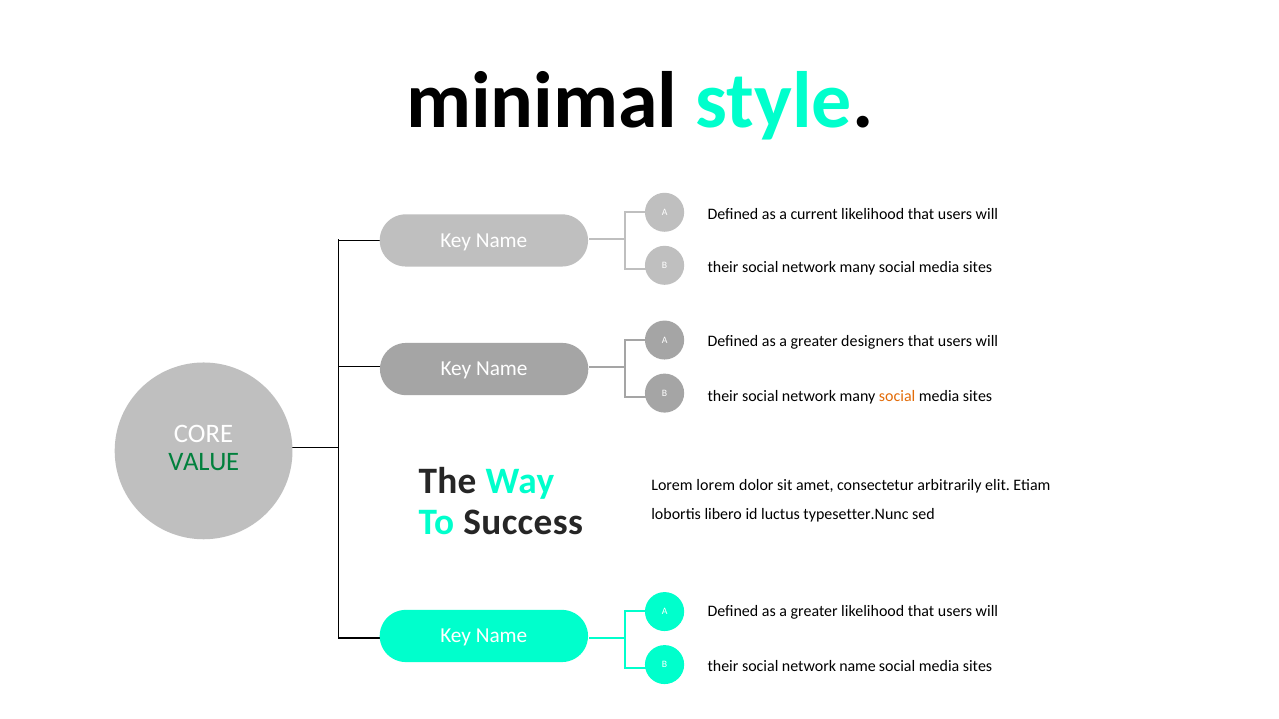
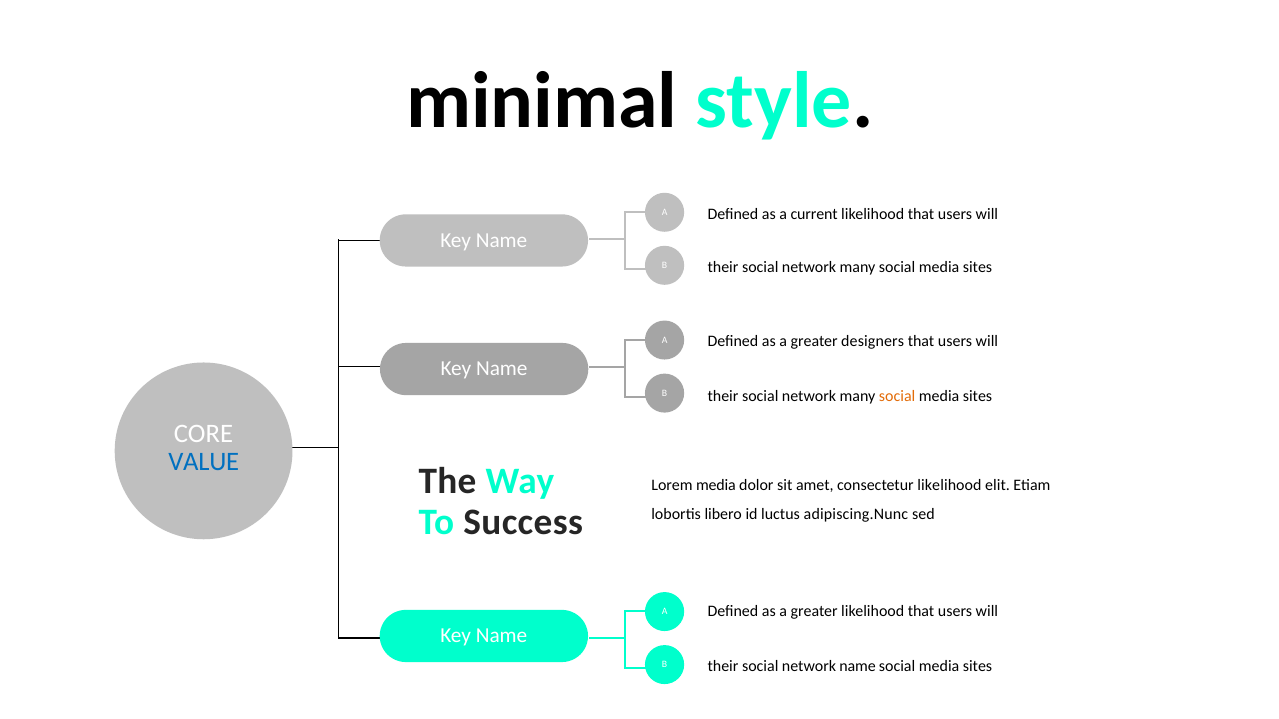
VALUE colour: green -> blue (204, 462)
Lorem lorem: lorem -> media (716, 486)
consectetur arbitrarily: arbitrarily -> likelihood (950, 486)
typesetter.Nunc: typesetter.Nunc -> adipiscing.Nunc (856, 514)
